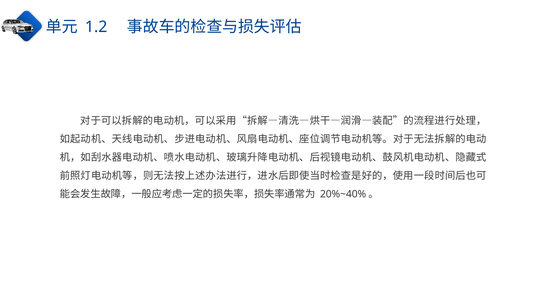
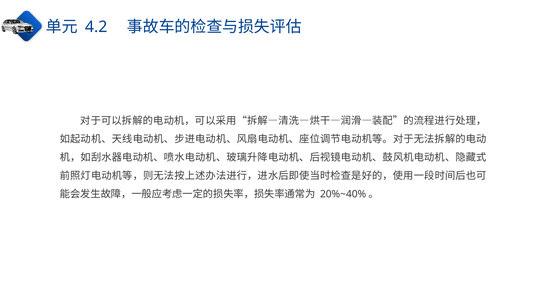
1.2: 1.2 -> 4.2 (96, 27)
